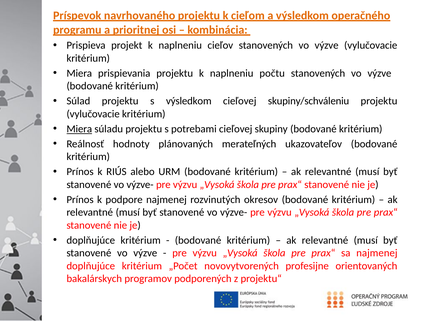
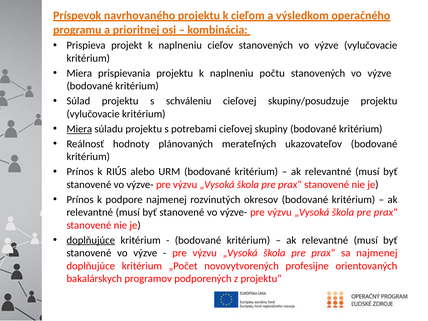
s výsledkom: výsledkom -> schváleniu (189, 101)
skupiny/schváleniu: skupiny/schváleniu -> skupiny/posudzuje (309, 101)
doplňujúce underline: none -> present (91, 240)
